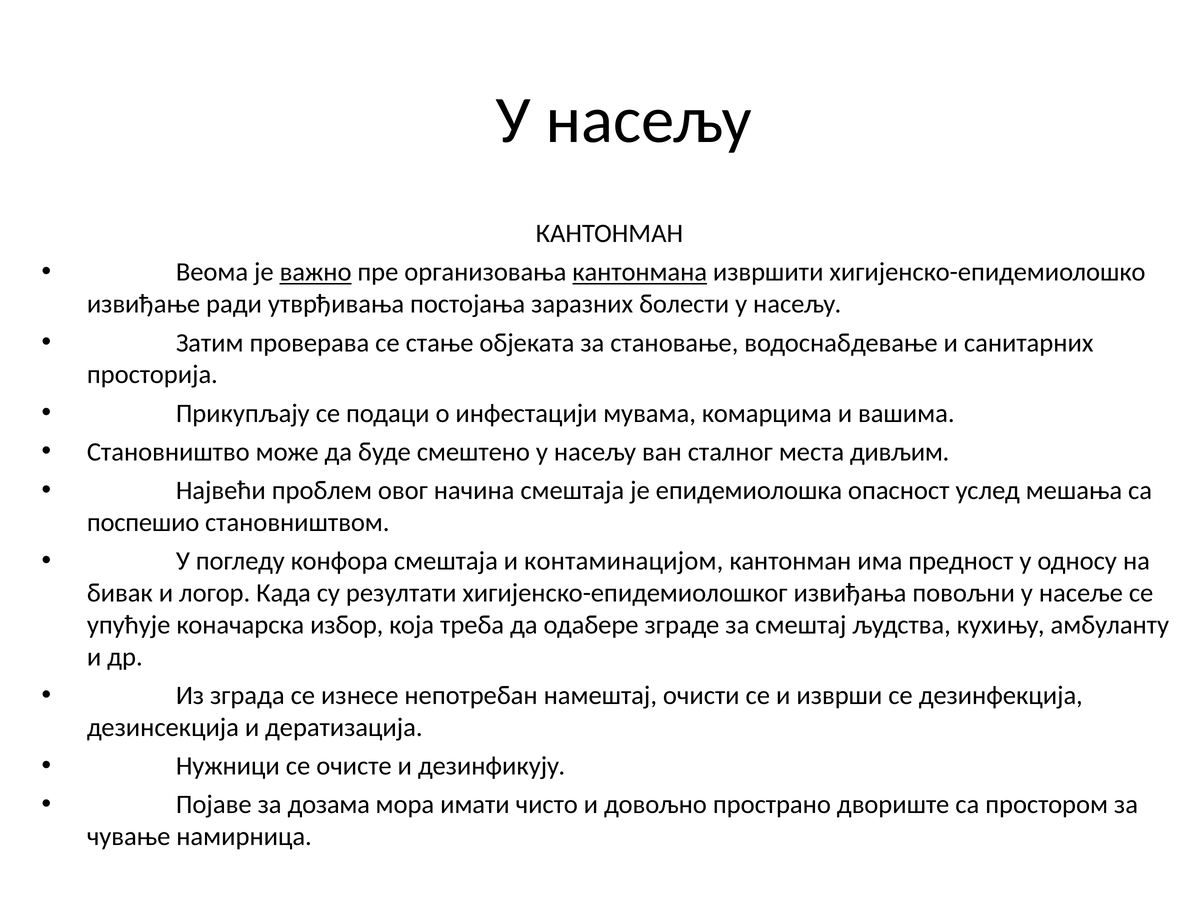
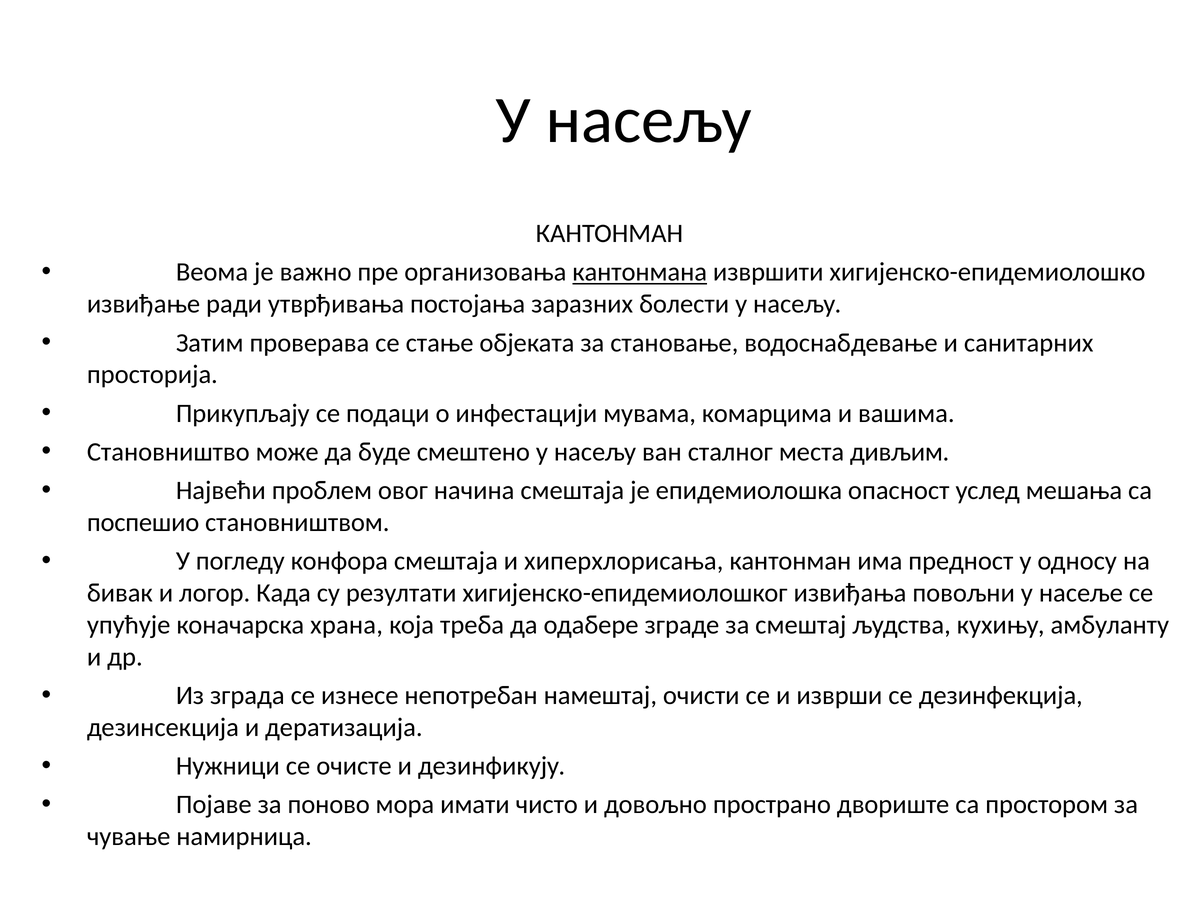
важно underline: present -> none (316, 272)
контаминацијом: контаминацијом -> хиперхлорисања (624, 561)
избор: избор -> храна (347, 625)
дозама: дозама -> поново (329, 805)
